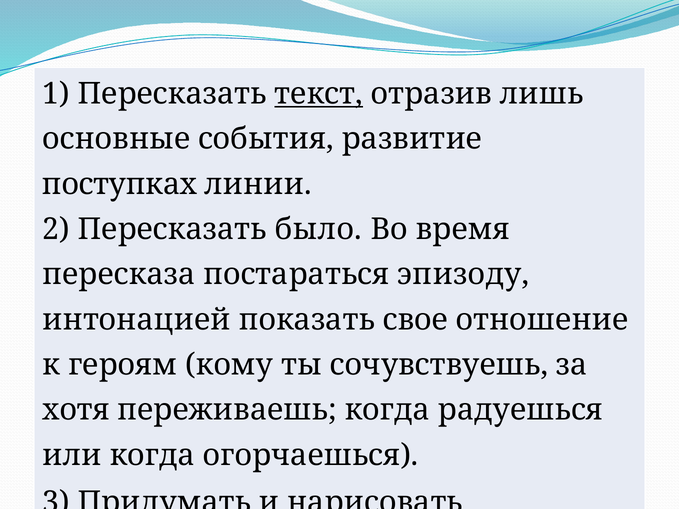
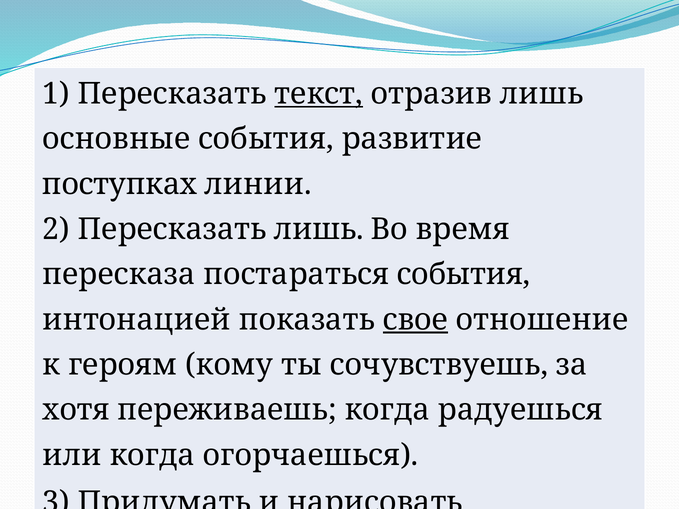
Пересказать было: было -> лишь (319, 229)
постараться эпизоду: эпизоду -> события (464, 275)
свое underline: none -> present (415, 320)
